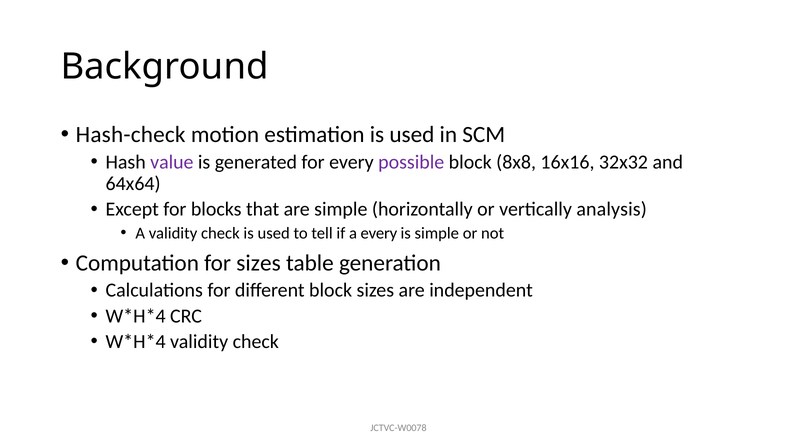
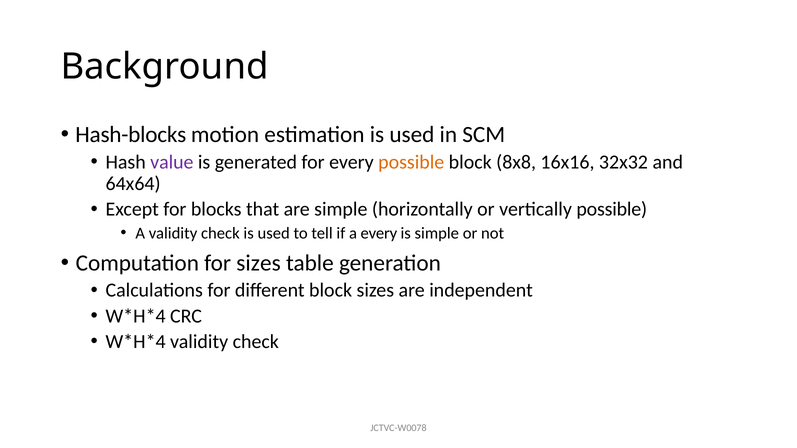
Hash-check: Hash-check -> Hash-blocks (131, 135)
possible colour: purple -> orange (411, 162)
vertically analysis: analysis -> possible (612, 209)
